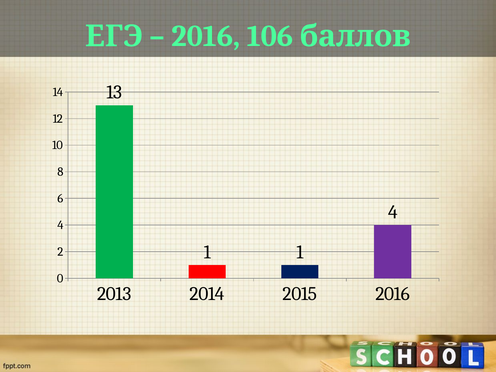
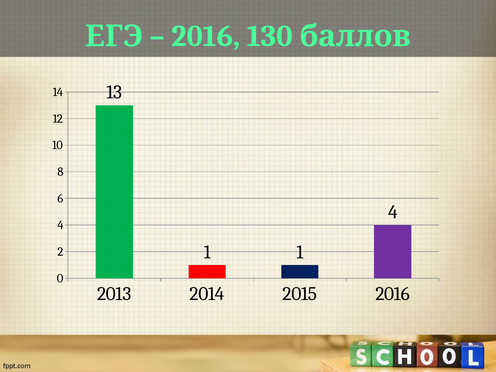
106: 106 -> 130 (270, 36)
